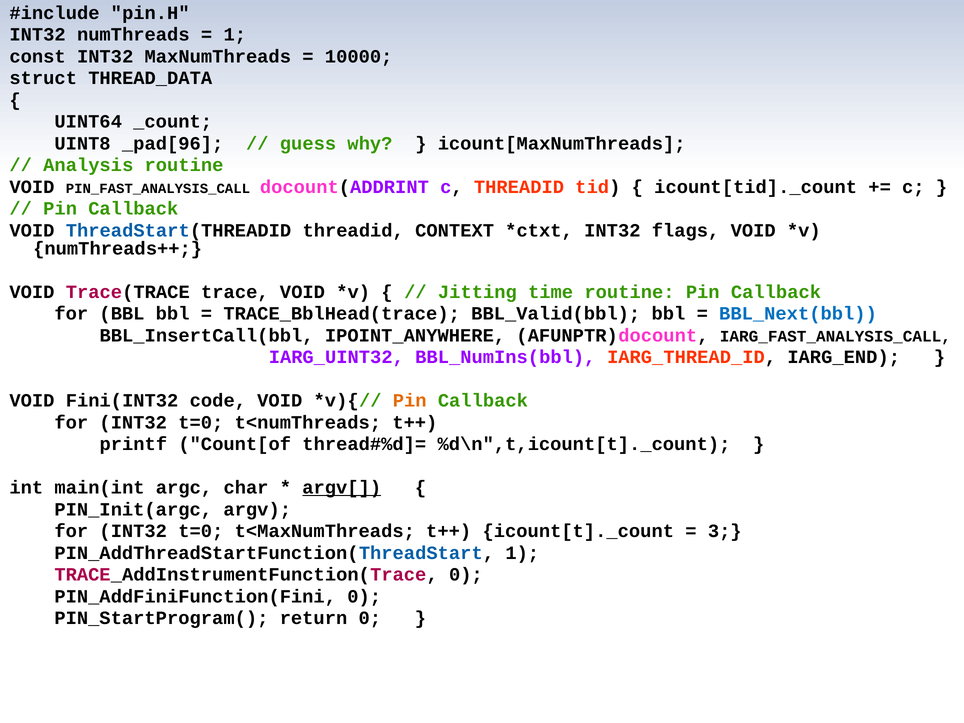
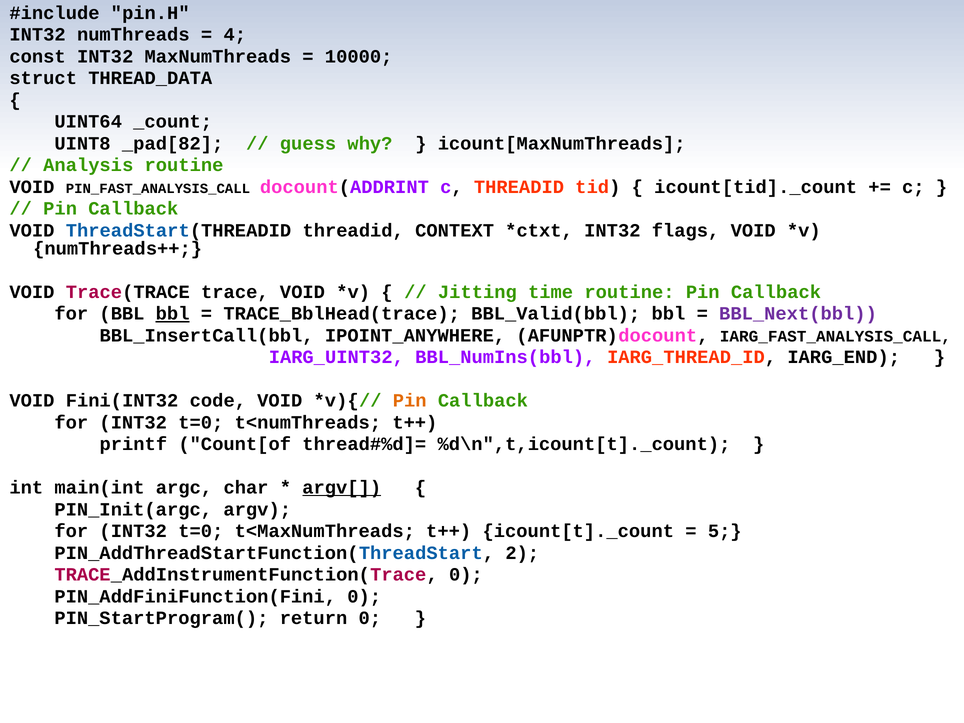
1: 1 -> 4 (235, 35)
_pad[96: _pad[96 -> _pad[82 (173, 143)
bbl underline: none -> present (173, 314)
BBL_Next(bbl colour: blue -> purple (798, 314)
3: 3 -> 5 (725, 531)
PIN_AddThreadStartFunction(ThreadStart 1: 1 -> 2 (522, 553)
